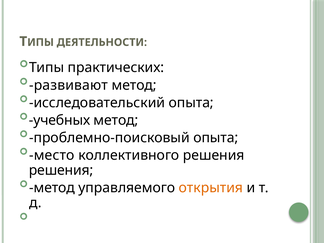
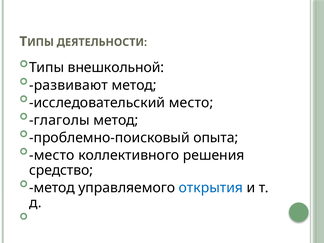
практических: практических -> внешкольной (116, 68)
исследовательский опыта: опыта -> место (191, 103)
учебных: учебных -> глаголы (59, 120)
решения: решения -> средство (61, 170)
открытия colour: orange -> blue (211, 188)
